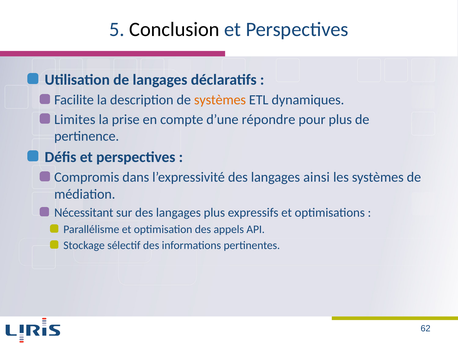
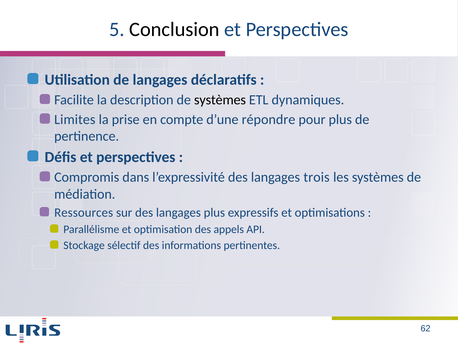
systèmes colour: orange -> black (220, 100)
ainsi: ainsi -> trois (317, 177)
Nécessitant: Nécessitant -> Ressources (84, 212)
